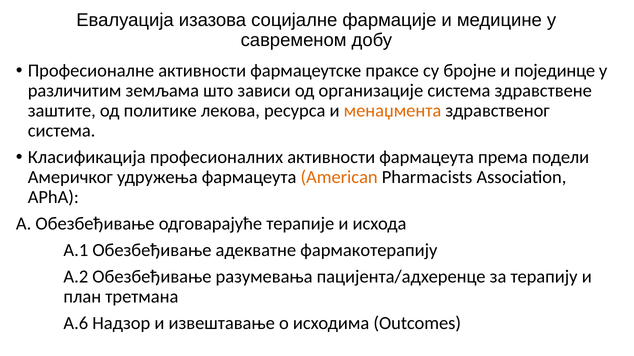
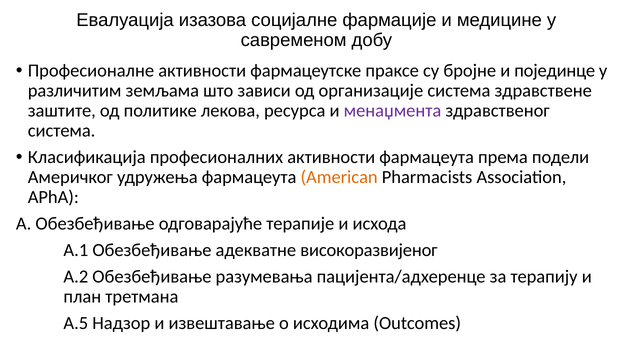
менаџмента colour: orange -> purple (392, 111)
фармакотерапију: фармакотерапију -> високоразвијеног (369, 251)
А.6: А.6 -> А.5 (76, 324)
